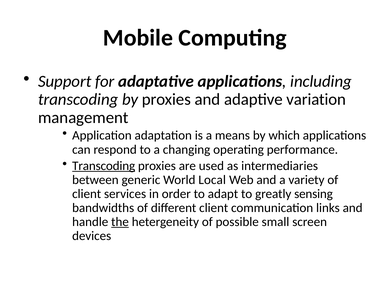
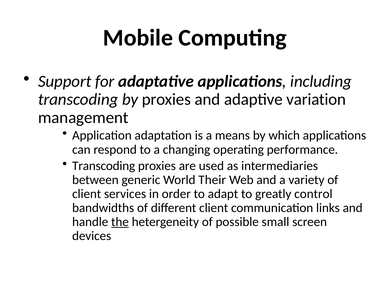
Transcoding underline: present -> none (104, 166)
Local: Local -> Their (212, 180)
sensing: sensing -> control (313, 194)
